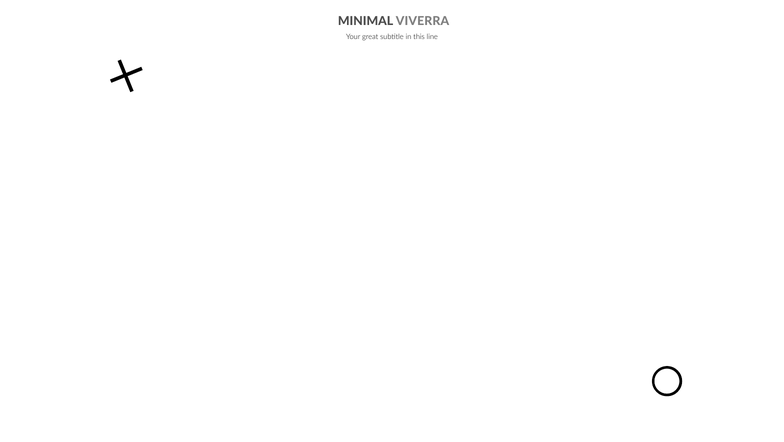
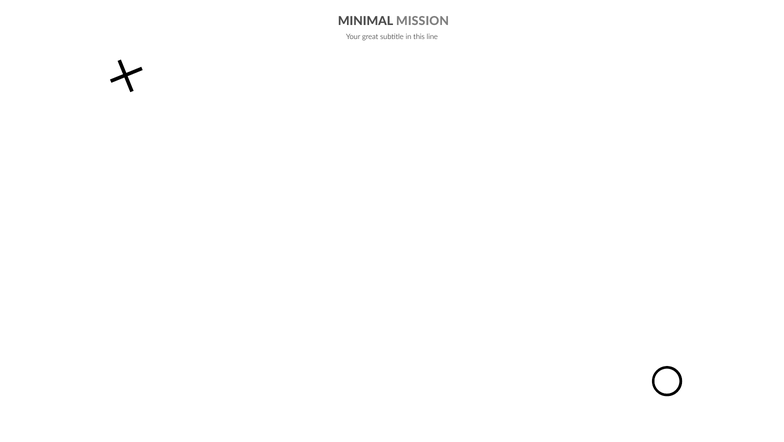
VIVERRA: VIVERRA -> MISSION (422, 21)
